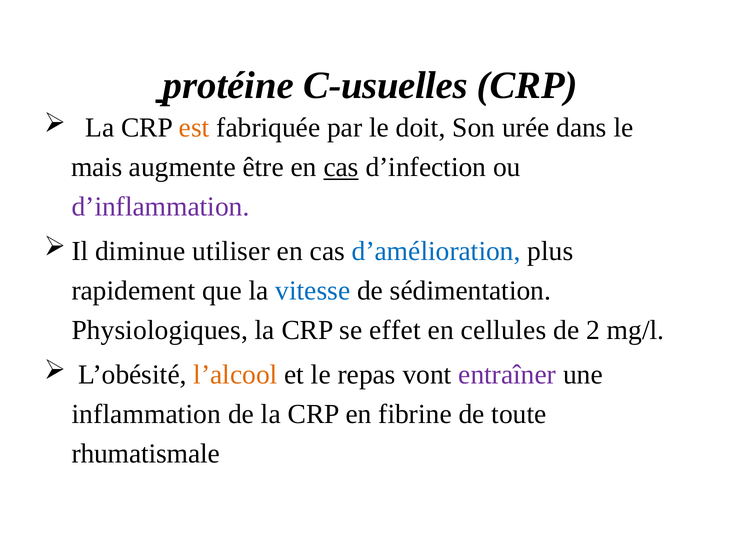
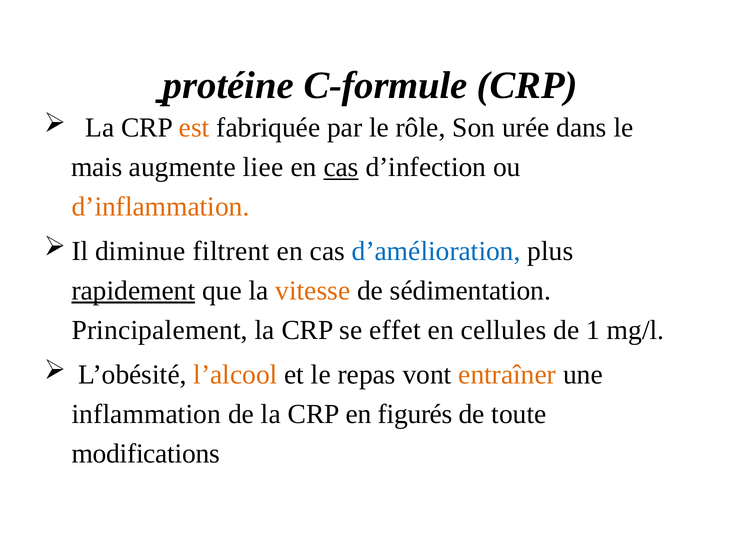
C-usuelles: C-usuelles -> C-formule (385, 85)
doit: doit -> rôle (421, 128)
être: être -> liee (263, 167)
d’inflammation colour: purple -> orange (161, 207)
utiliser: utiliser -> filtrent (231, 251)
rapidement underline: none -> present (133, 291)
vitesse colour: blue -> orange (313, 291)
Physiologiques: Physiologiques -> Principalement (160, 331)
2: 2 -> 1 (593, 331)
entraîner colour: purple -> orange (507, 375)
fibrine: fibrine -> figurés (415, 414)
rhumatismale: rhumatismale -> modifications (146, 454)
